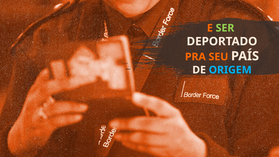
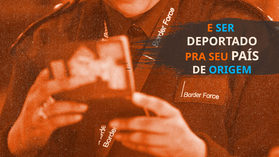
SER colour: light green -> light blue (225, 28)
